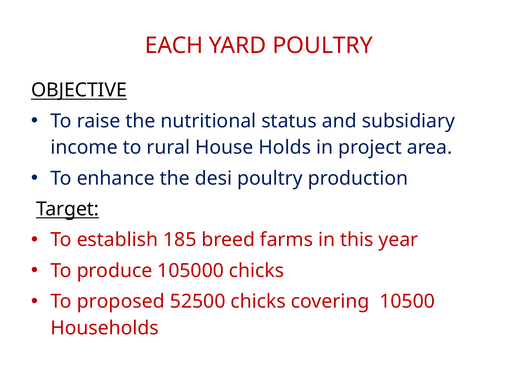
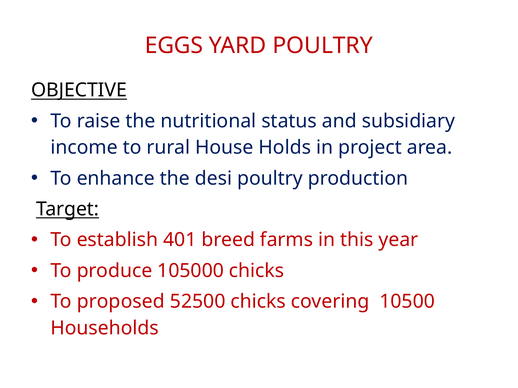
EACH: EACH -> EGGS (174, 46)
185: 185 -> 401 (180, 240)
